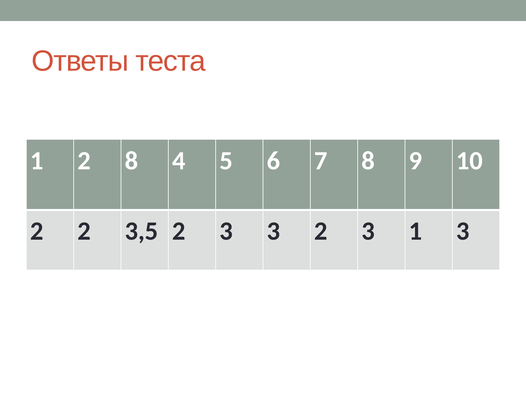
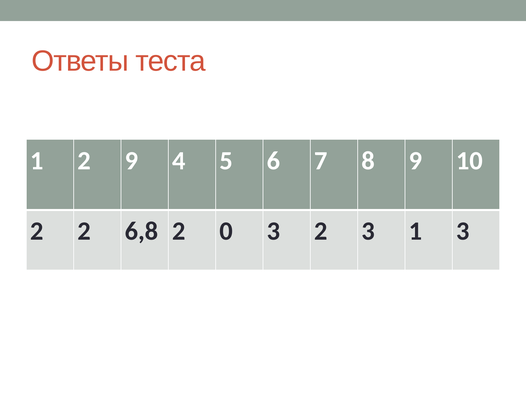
2 8: 8 -> 9 (132, 160)
3,5: 3,5 -> 6,8 (142, 231)
3: 3 -> 0 (226, 231)
